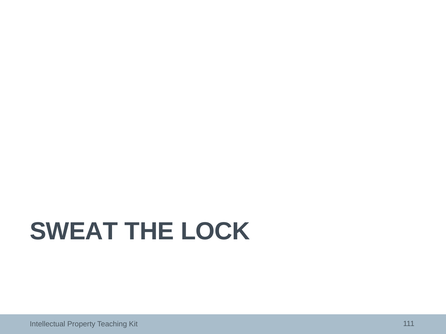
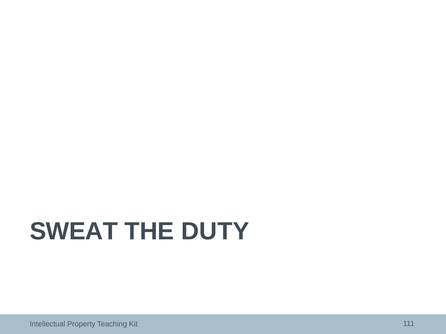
LOCK: LOCK -> DUTY (215, 232)
